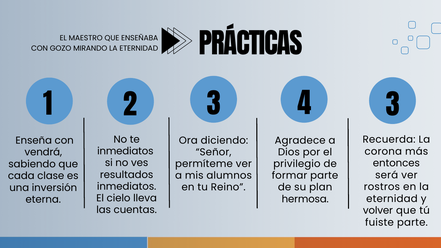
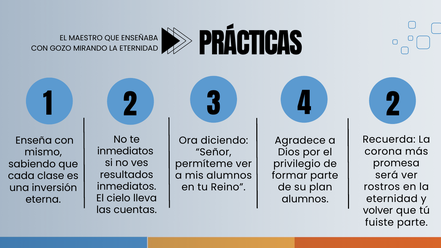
4 3: 3 -> 2 (393, 106)
vendrá: vendrá -> mismo (43, 152)
entonces: entonces -> promesa (396, 163)
hermosa: hermosa -> alumnos (305, 199)
